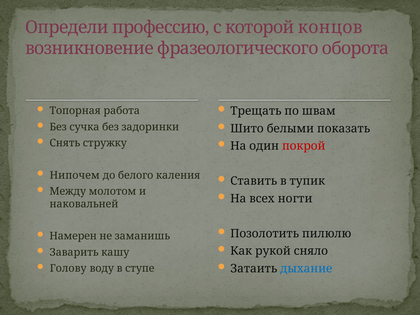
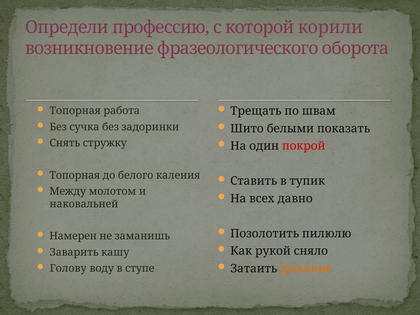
концов: концов -> корили (330, 27)
Нипочем: Нипочем -> Топорная (75, 175)
ногти: ногти -> давно (295, 199)
дыхание colour: blue -> orange (306, 269)
